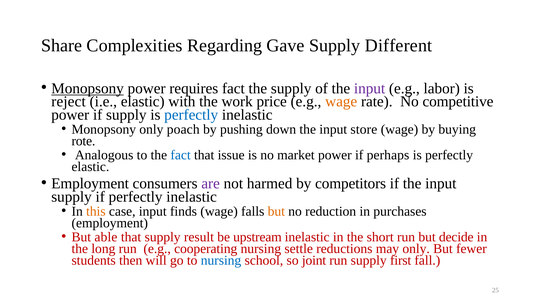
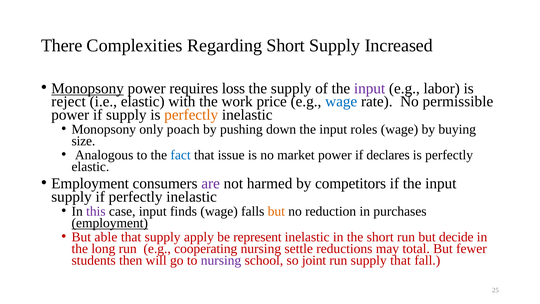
Share: Share -> There (62, 45)
Regarding Gave: Gave -> Short (286, 45)
Different: Different -> Increased (399, 45)
requires fact: fact -> loss (233, 88)
wage colour: orange -> blue (341, 102)
competitive: competitive -> permissible (458, 102)
perfectly colour: blue -> orange (191, 115)
store: store -> roles (364, 129)
rote: rote -> size (83, 141)
perhaps: perhaps -> declares (388, 155)
this colour: orange -> purple (96, 211)
employment underline: none -> present (110, 223)
result: result -> apply (199, 237)
upstream: upstream -> represent (257, 237)
may only: only -> total (416, 249)
nursing colour: blue -> purple (221, 260)
supply first: first -> that (401, 260)
